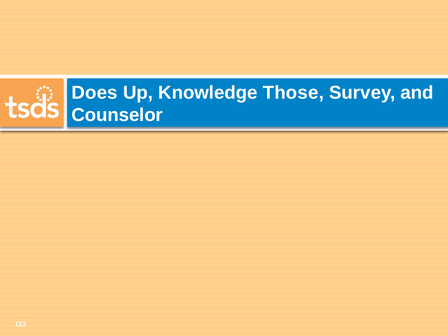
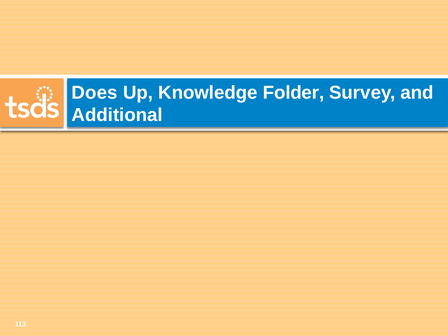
Those: Those -> Folder (294, 93)
Counselor: Counselor -> Additional (117, 115)
